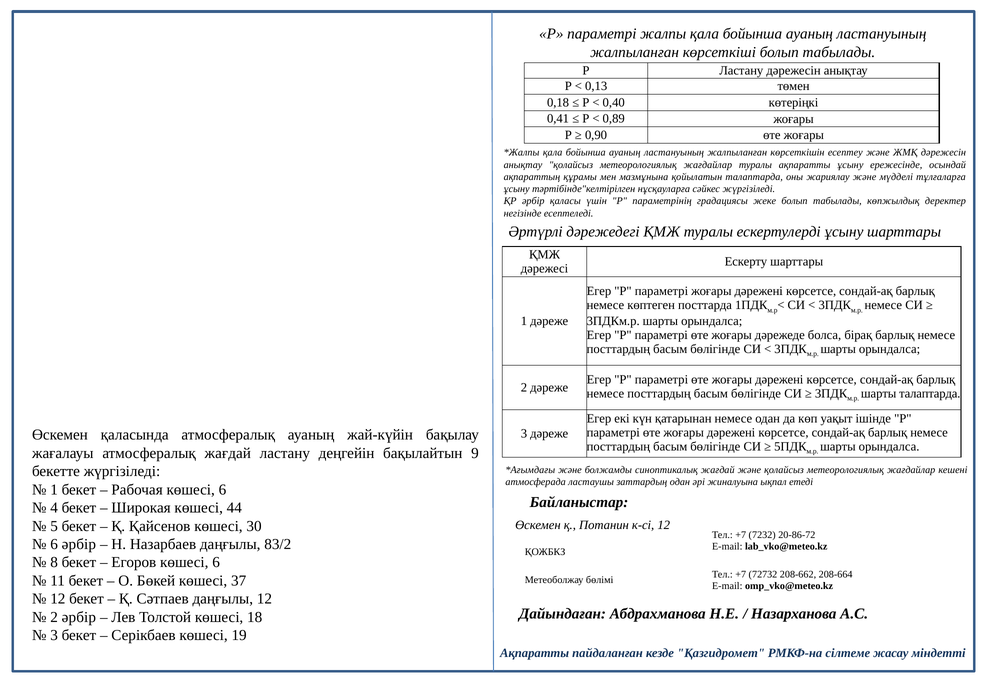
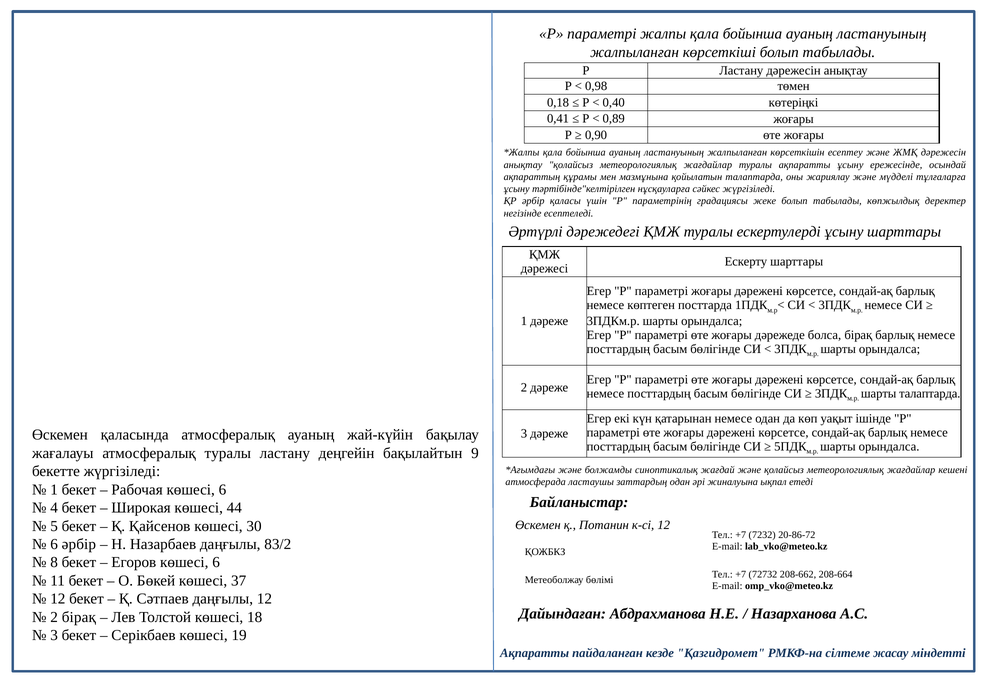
0,13: 0,13 -> 0,98 (596, 86)
атмосфералық жағдай: жағдай -> туралы (228, 453)
2 әрбір: әрбір -> бірақ (79, 617)
